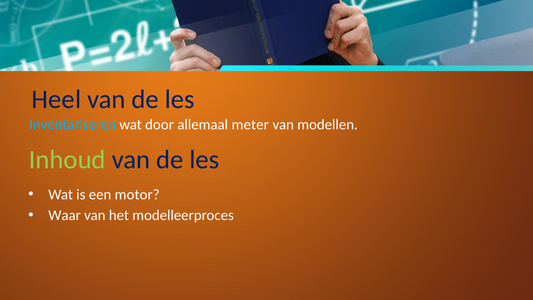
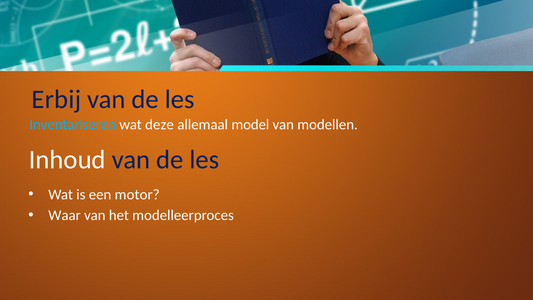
Heel: Heel -> Erbij (56, 99)
door: door -> deze (159, 125)
meter: meter -> model (250, 125)
Inhoud colour: light green -> white (67, 160)
